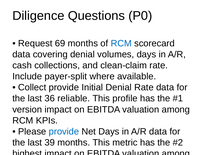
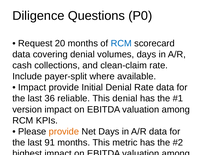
69: 69 -> 20 (60, 43)
Collect: Collect -> Impact (32, 88)
This profile: profile -> denial (125, 99)
provide colour: blue -> orange (64, 132)
39: 39 -> 91 (50, 143)
